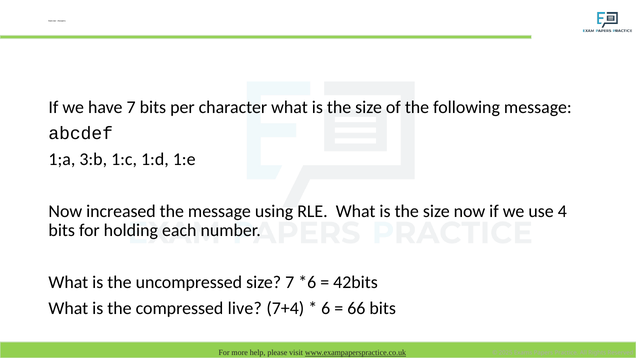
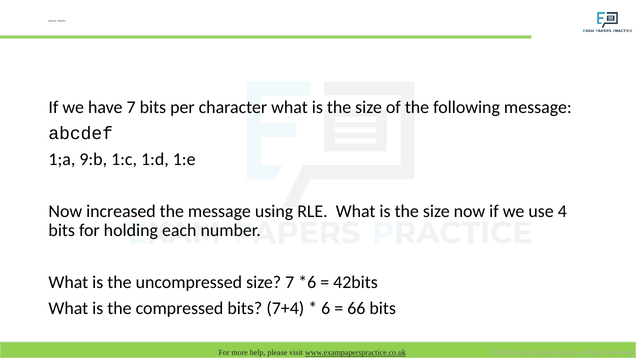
3:b: 3:b -> 9:b (93, 159)
compressed live: live -> bits (245, 308)
